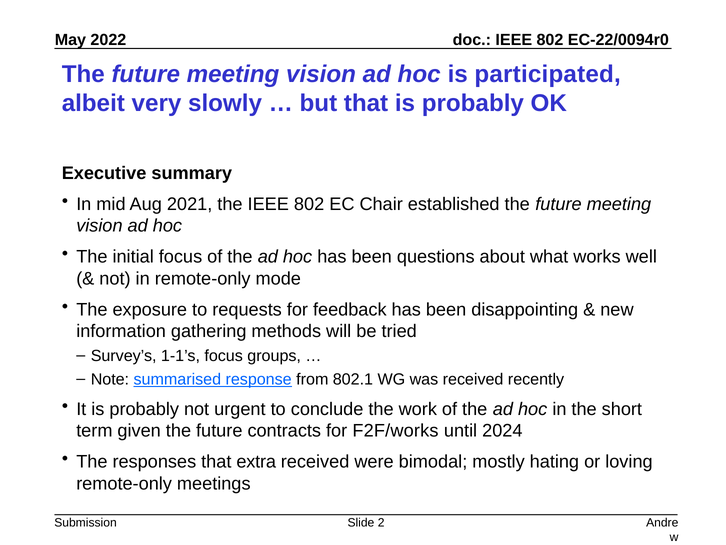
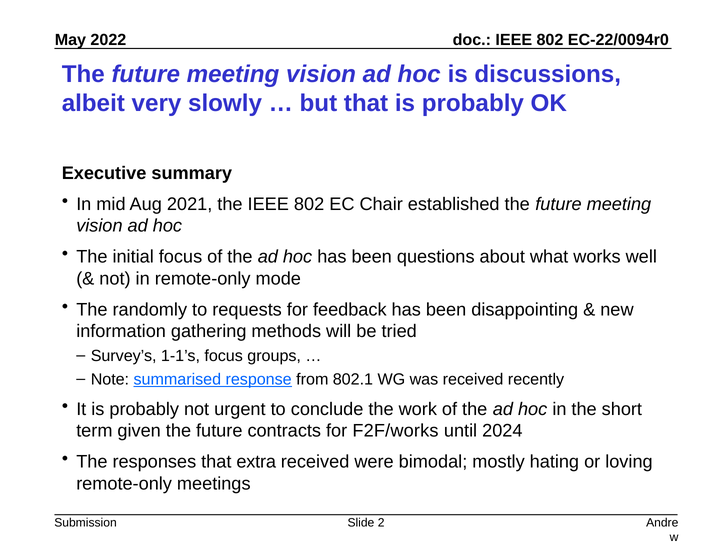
participated: participated -> discussions (548, 74)
exposure: exposure -> randomly (150, 309)
